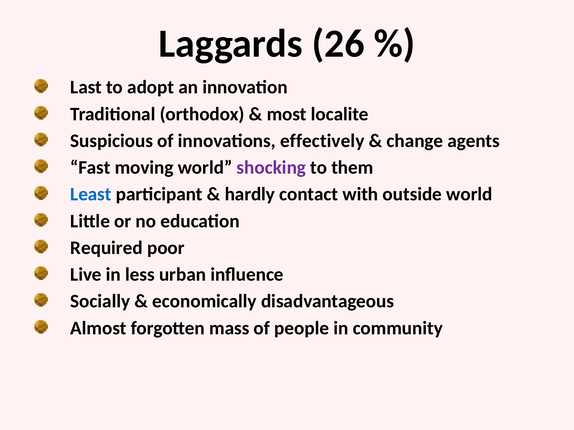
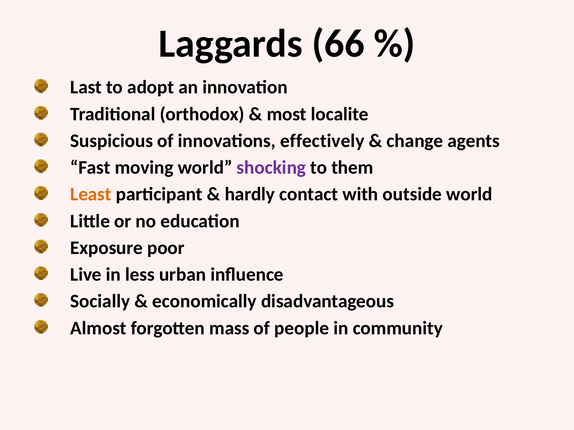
26: 26 -> 66 (338, 44)
Least colour: blue -> orange (91, 195)
Required: Required -> Exposure (107, 248)
